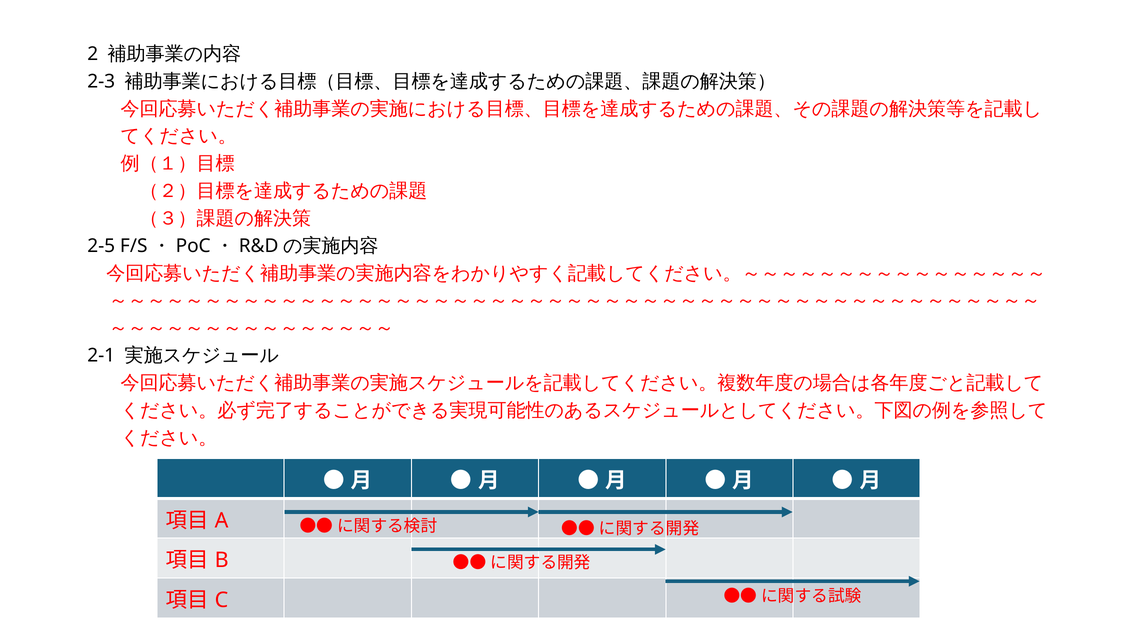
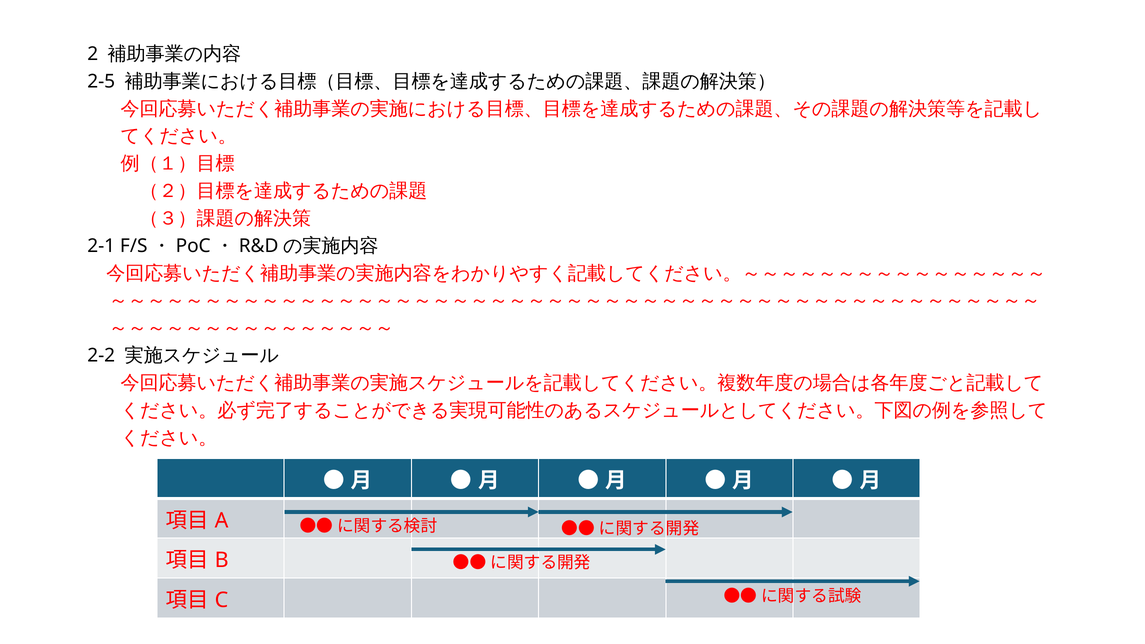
2-3: 2-3 -> 2-5 (101, 81)
2-5: 2-5 -> 2-1 (101, 246)
2-1: 2-1 -> 2-2 (101, 356)
